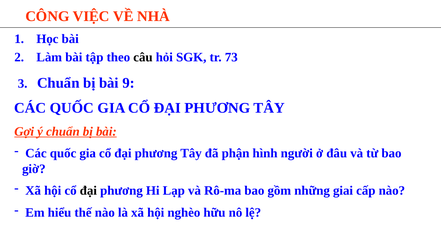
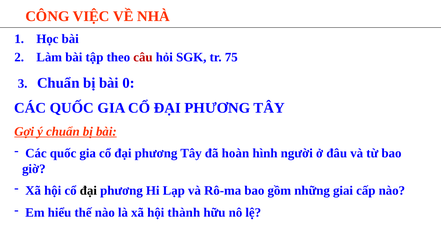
câu colour: black -> red (143, 57)
73: 73 -> 75 (231, 57)
9: 9 -> 0 (129, 83)
phận: phận -> hoàn (235, 153)
nghèo: nghèo -> thành (184, 213)
